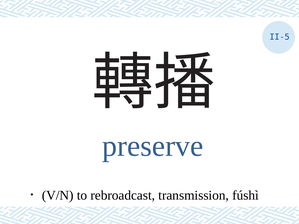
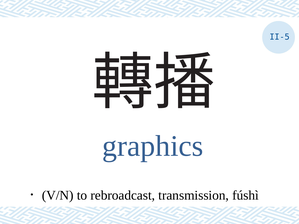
preserve: preserve -> graphics (153, 146)
